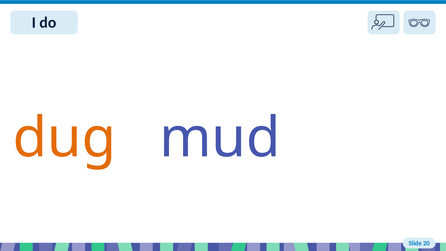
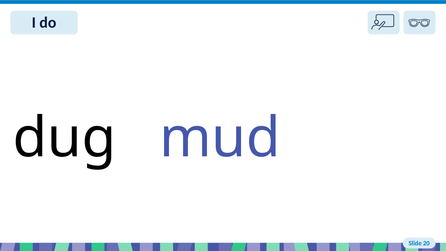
dug colour: orange -> black (65, 138)
